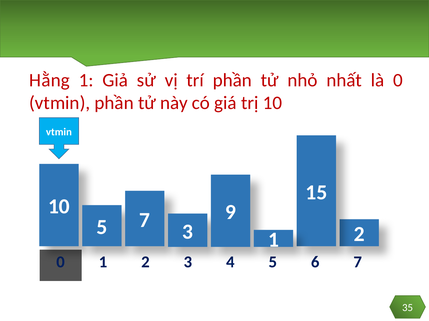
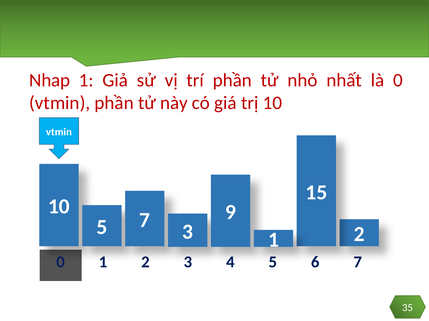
Hằng: Hằng -> Nhap (50, 80)
